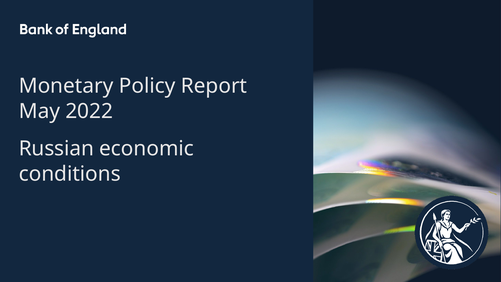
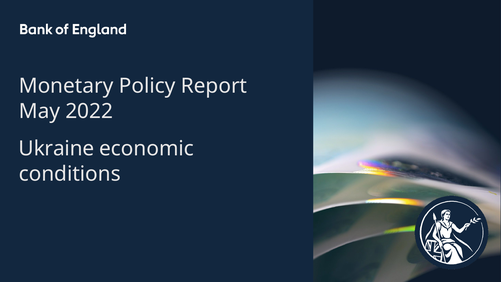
Russian: Russian -> Ukraine (56, 149)
